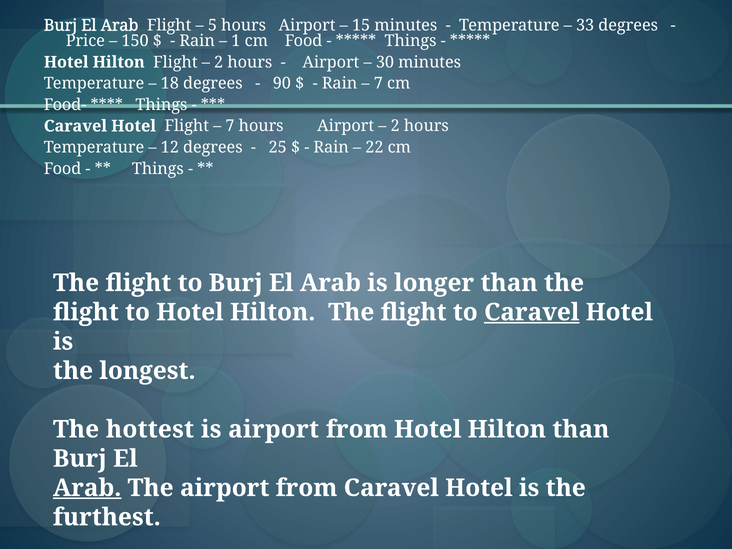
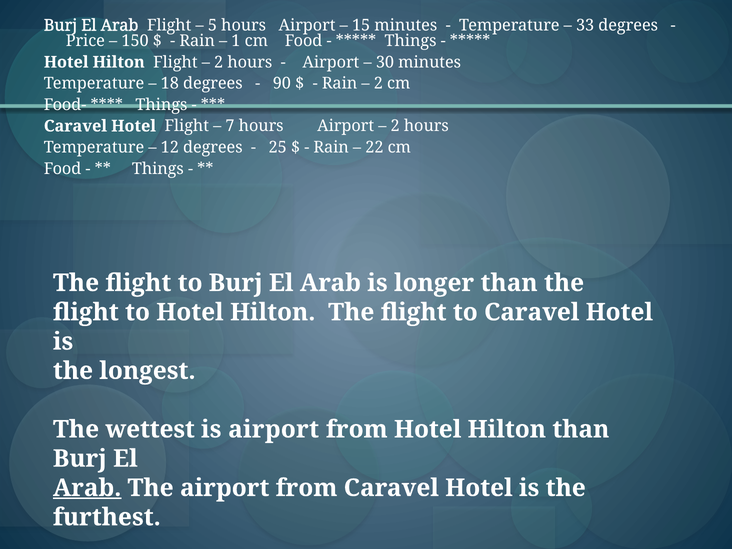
7: 7 -> 2 (378, 84)
Caravel underline: present -> none (532, 312)
hottest: hottest -> wettest (150, 429)
